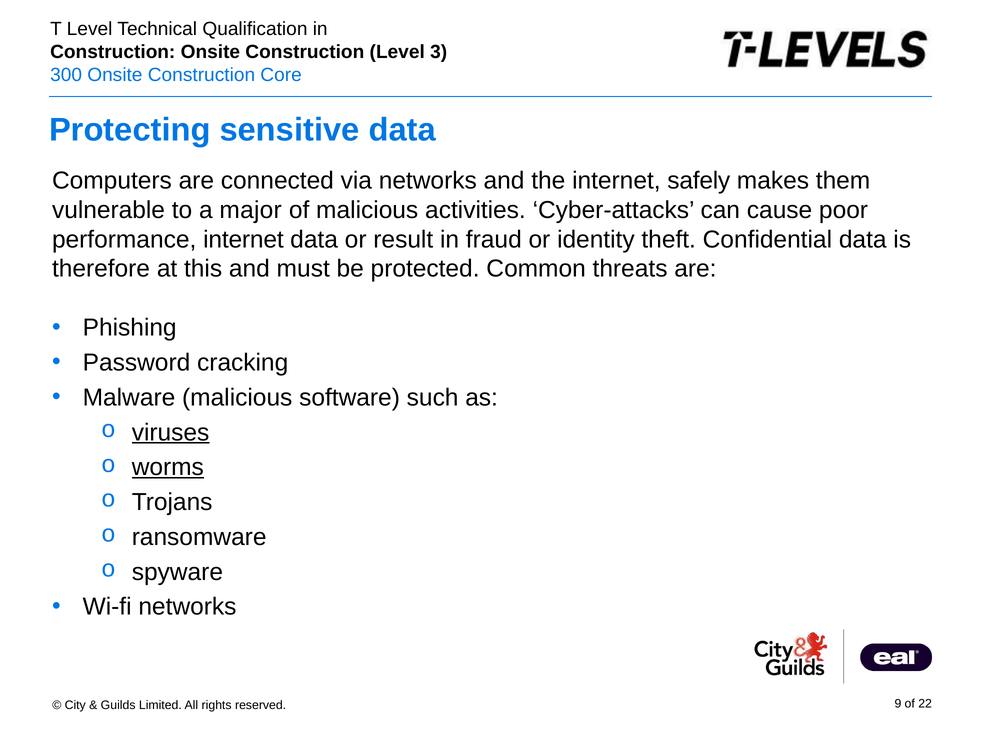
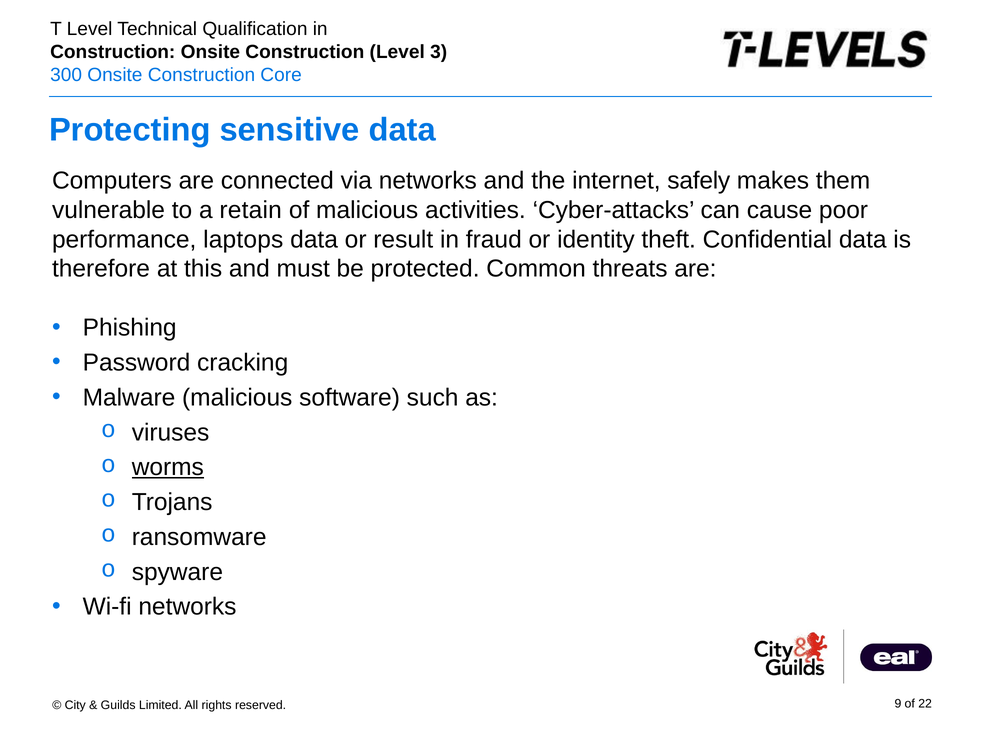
major: major -> retain (251, 210)
performance internet: internet -> laptops (243, 239)
viruses underline: present -> none (171, 432)
